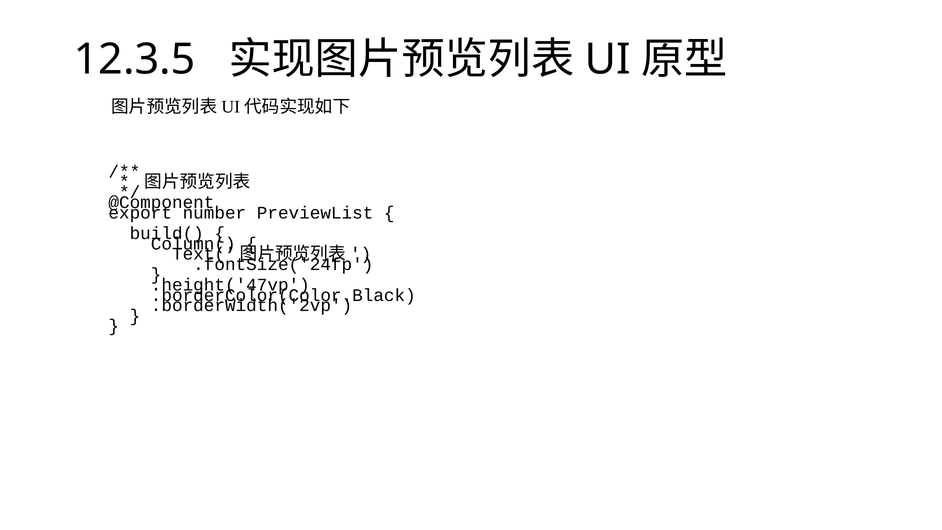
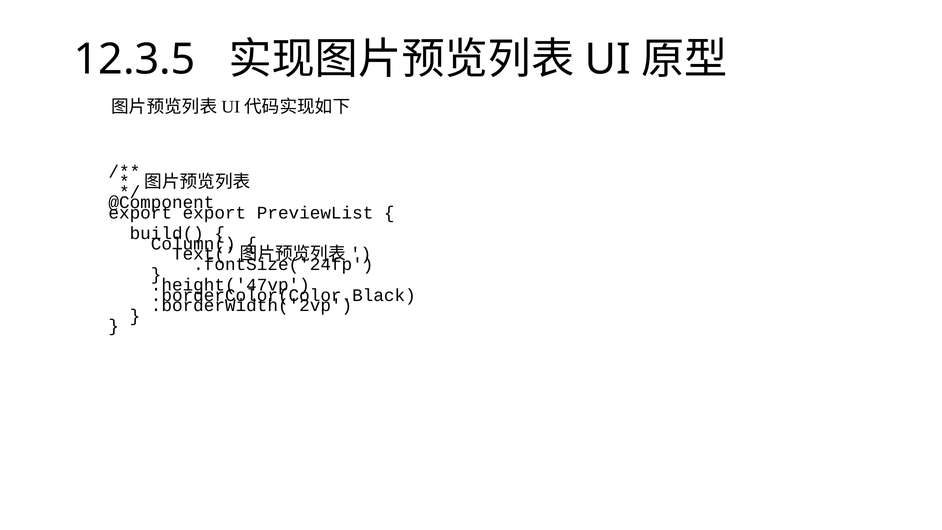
number: number -> export (214, 213)
